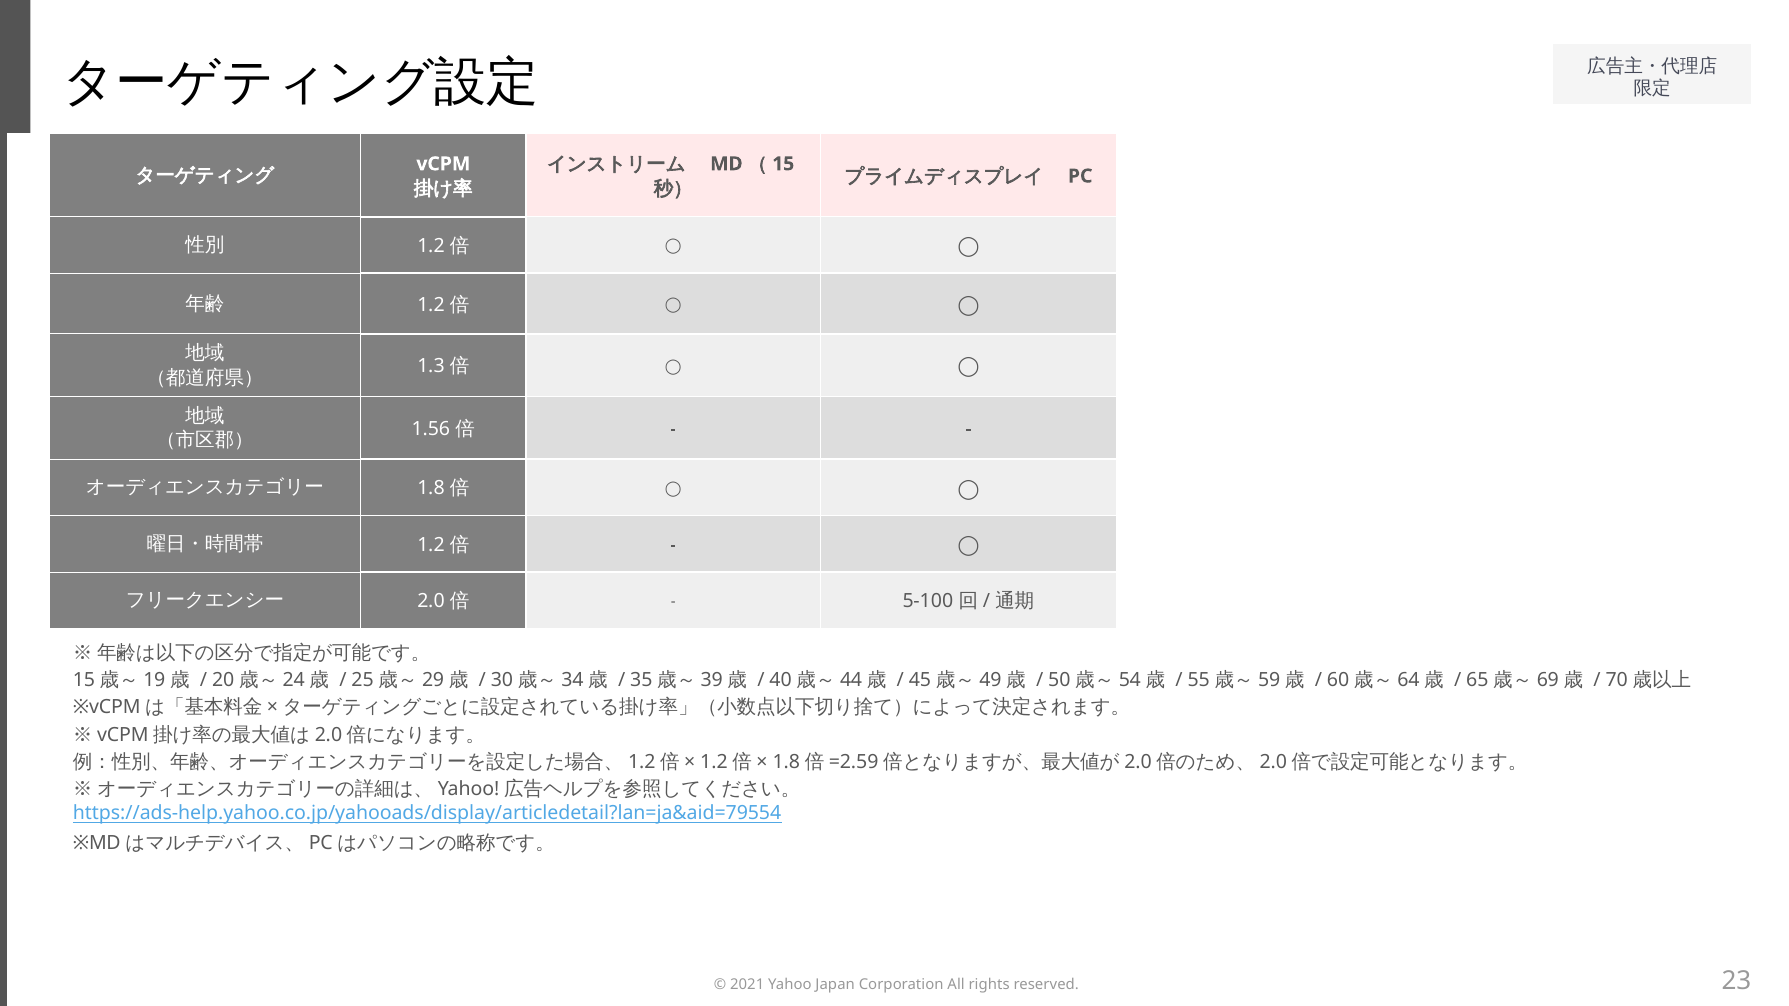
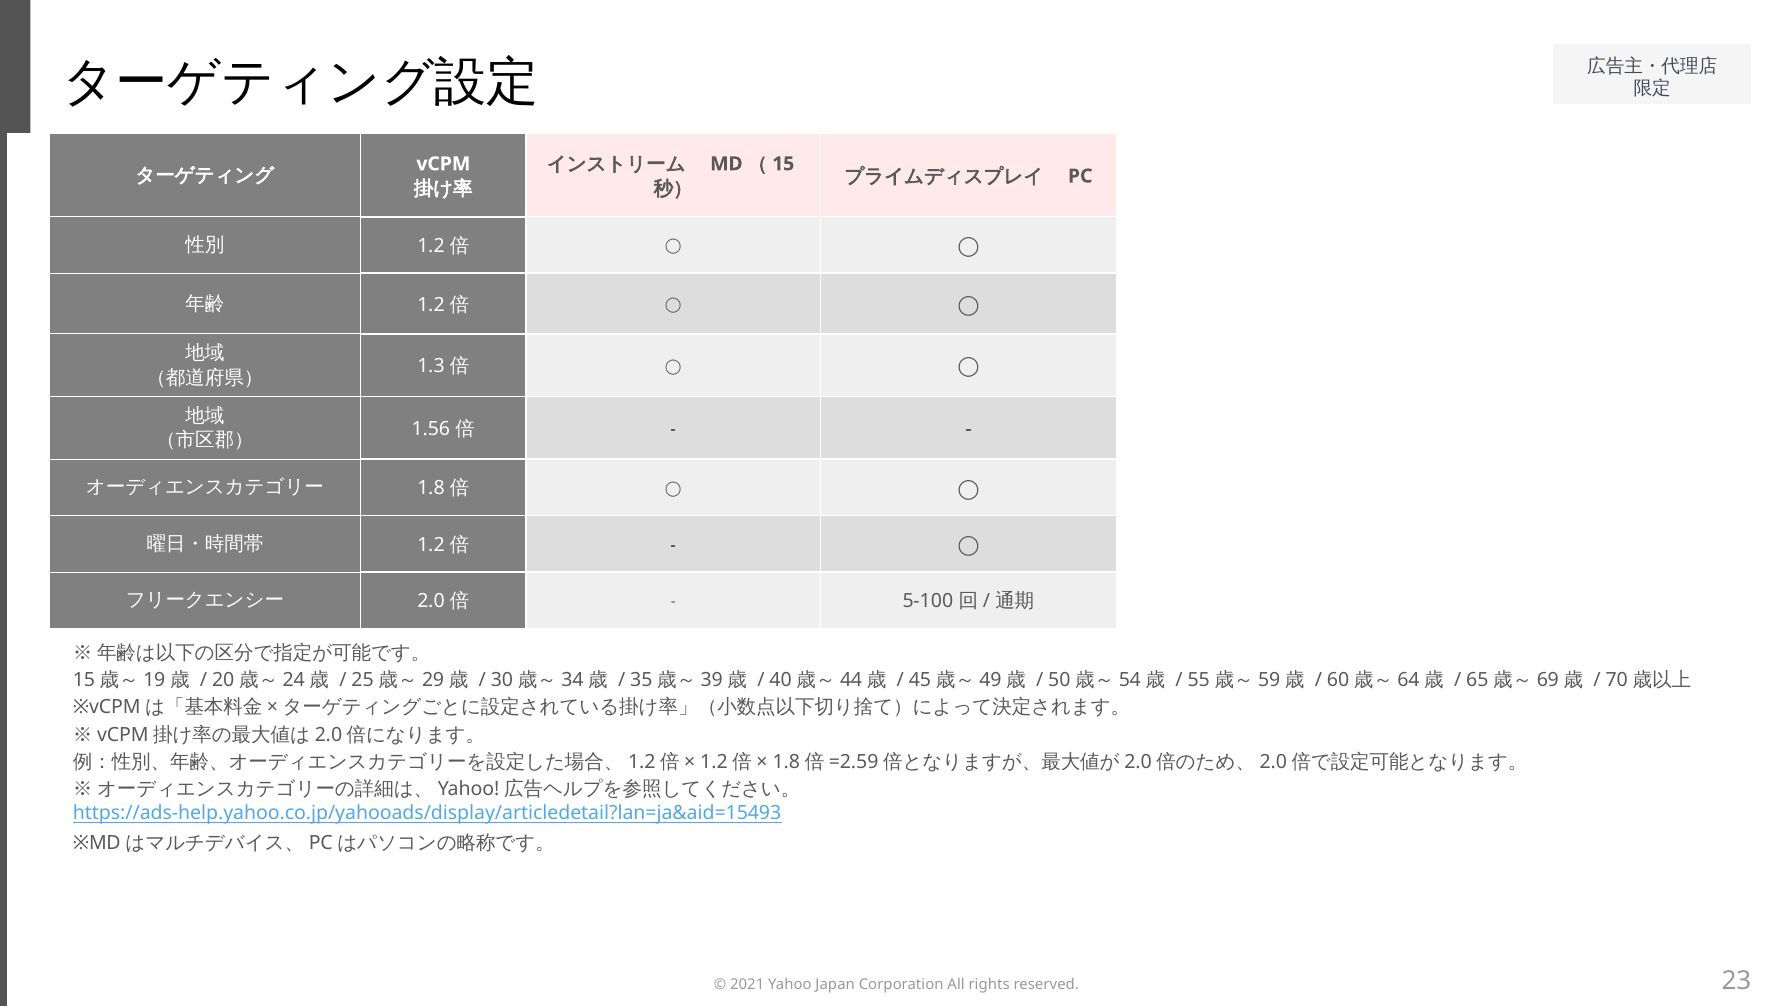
https://ads-help.yahoo.co.jp/yahooads/display/articledetail?lan=ja&aid=79554: https://ads-help.yahoo.co.jp/yahooads/display/articledetail?lan=ja&aid=79554 -> https://ads-help.yahoo.co.jp/yahooads/display/articledetail?lan=ja&aid=15493 (427, 814)
